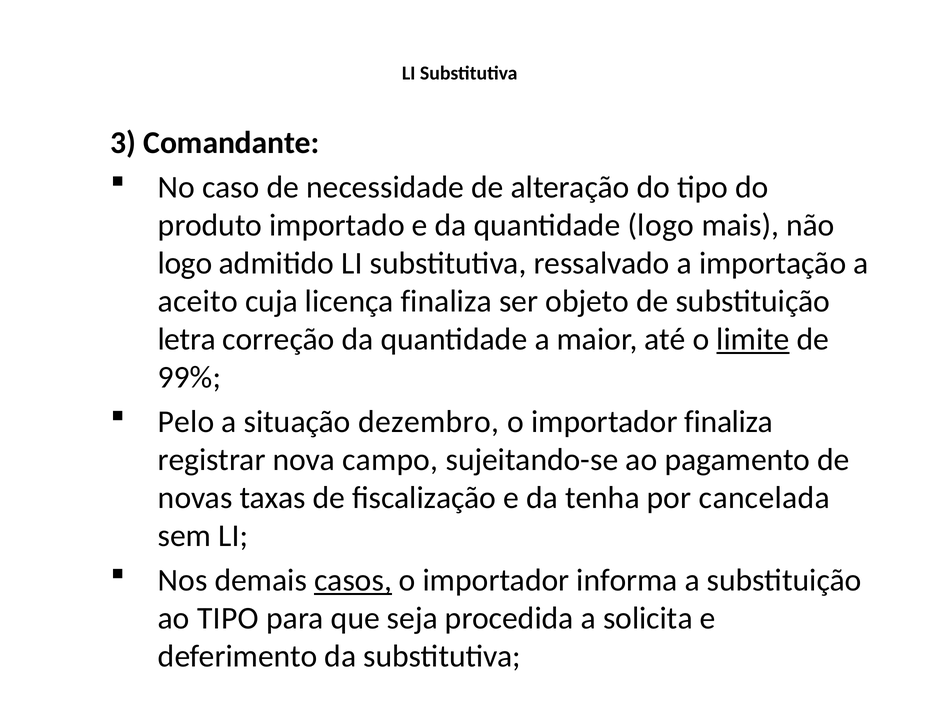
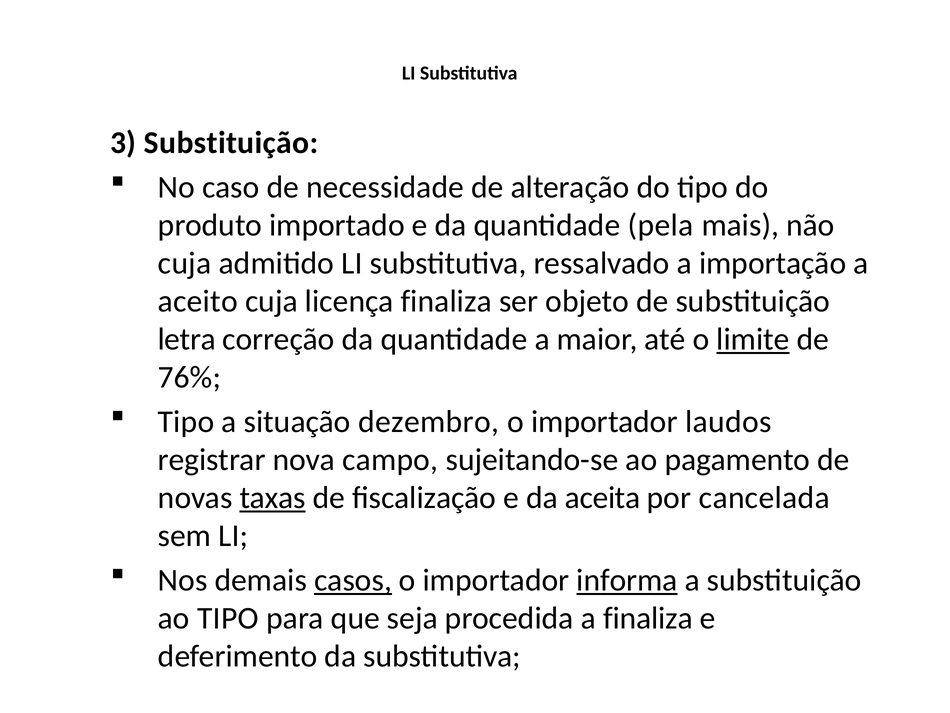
3 Comandante: Comandante -> Substituição (231, 143)
quantidade logo: logo -> pela (661, 225)
logo: logo -> cuja (185, 263)
99%: 99% -> 76% (190, 377)
Pelo: Pelo -> Tipo (186, 421)
importador finaliza: finaliza -> laudos (728, 421)
taxas underline: none -> present (273, 497)
tenha: tenha -> aceita (603, 497)
informa underline: none -> present (627, 580)
a solicita: solicita -> finaliza (648, 618)
